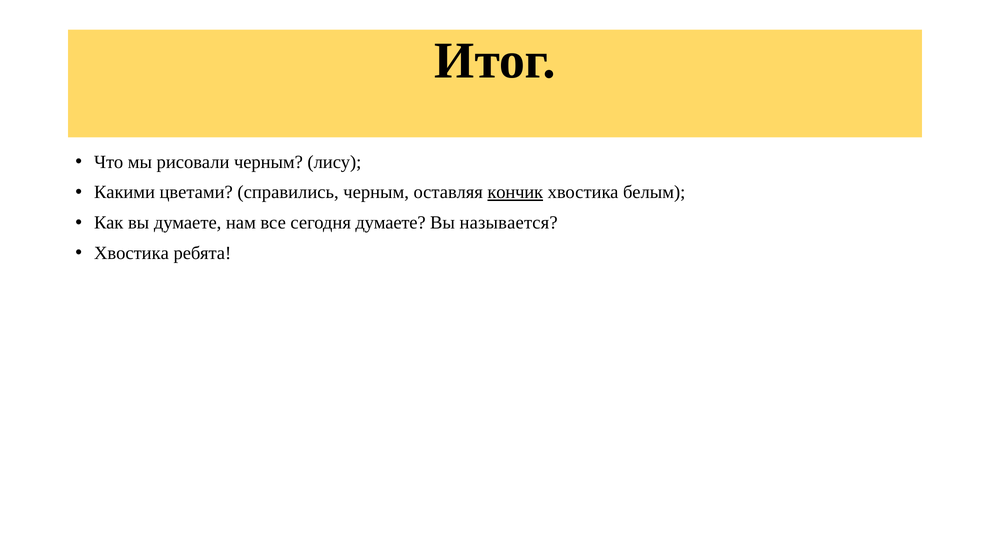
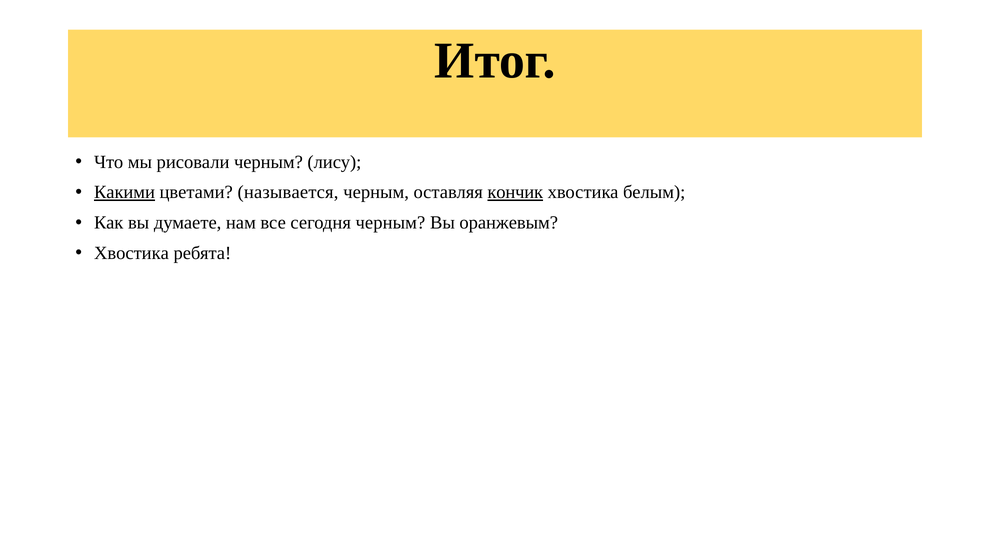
Какими underline: none -> present (125, 192)
справились: справились -> называется (288, 192)
сегодня думаете: думаете -> черным (390, 223)
называется: называется -> оранжевым (509, 223)
